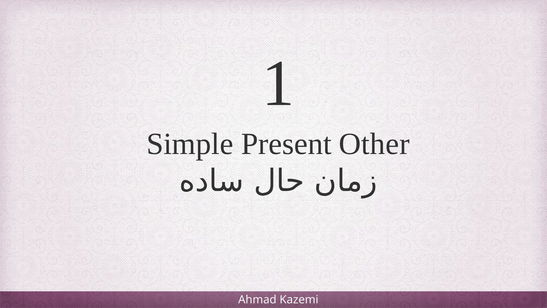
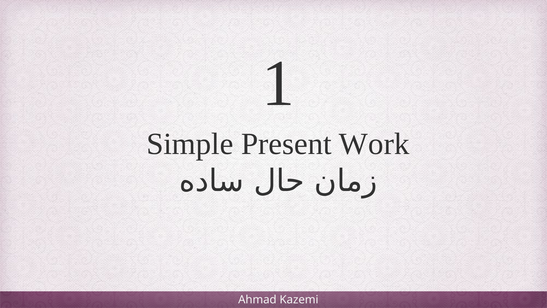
Other: Other -> Work (374, 144)
